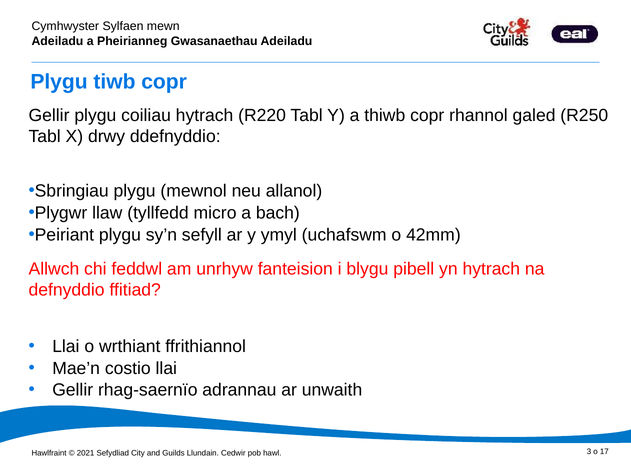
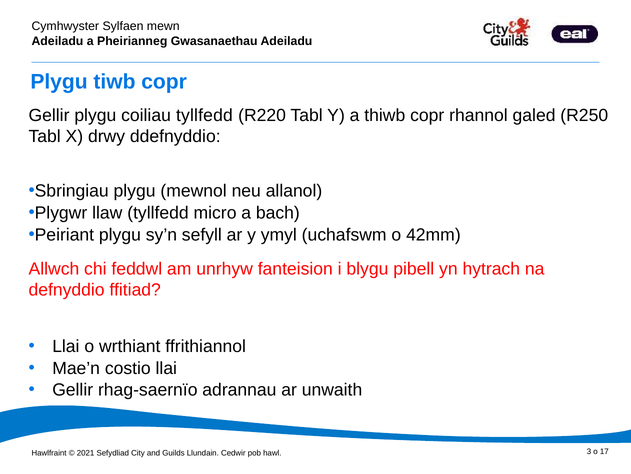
coiliau hytrach: hytrach -> tyllfedd (204, 115)
